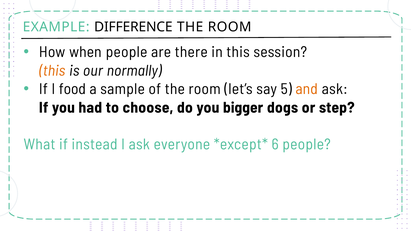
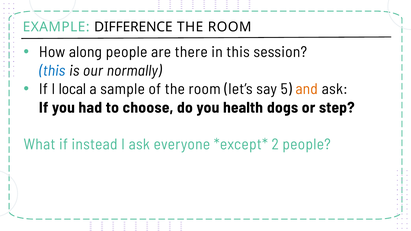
when: when -> along (85, 52)
this colour: orange -> blue (52, 71)
food: food -> local (72, 89)
bigger: bigger -> health (243, 108)
6: 6 -> 2 (275, 145)
